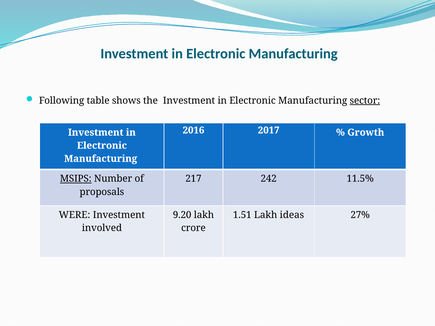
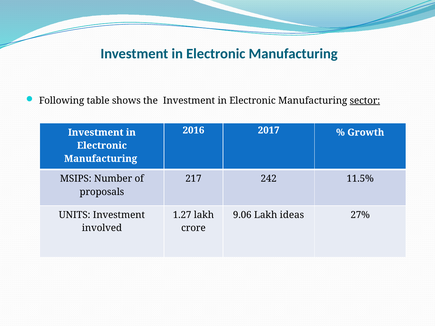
MSIPS underline: present -> none (76, 179)
WERE: WERE -> UNITS (75, 215)
9.20: 9.20 -> 1.27 (182, 215)
1.51: 1.51 -> 9.06 (242, 215)
